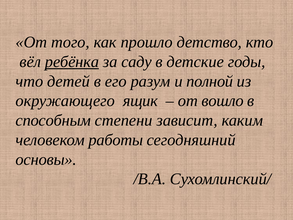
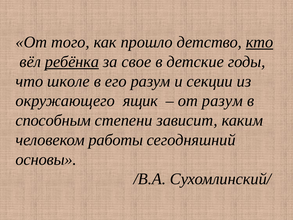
кто underline: none -> present (260, 42)
саду: саду -> свое (136, 62)
детей: детей -> школе (68, 81)
полной: полной -> секции (210, 81)
от вошло: вошло -> разум (222, 101)
